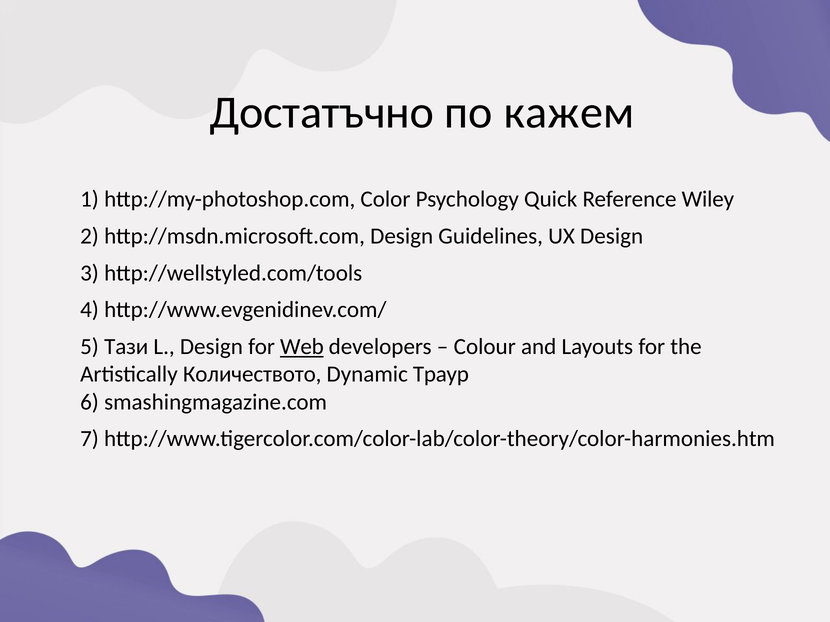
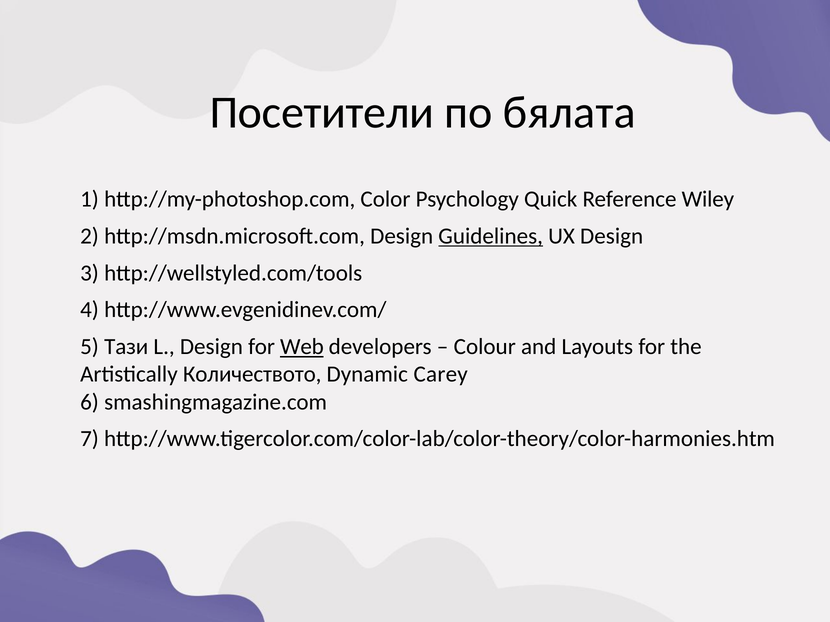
Достатъчно: Достатъчно -> Посетители (322, 113)
кажем: кажем -> бялата (569, 113)
Guidelines underline: none -> present (491, 236)
Траур: Траур -> Carey (441, 375)
